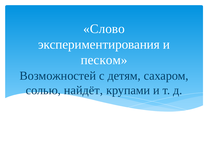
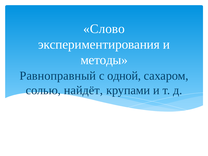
песком: песком -> методы (104, 60)
Возможностей: Возможностей -> Равноправный (58, 76)
детям: детям -> одной (124, 76)
